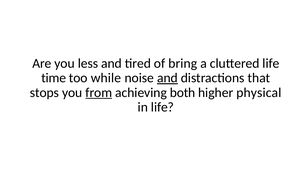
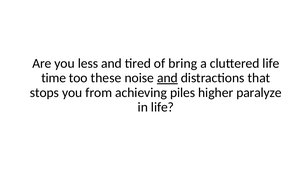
while: while -> these (106, 78)
from underline: present -> none (99, 93)
both: both -> piles (183, 93)
physical: physical -> paralyze (259, 93)
